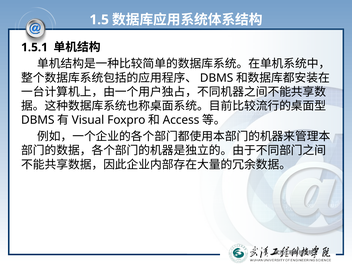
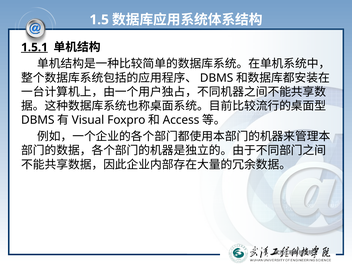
1.5.1 underline: none -> present (34, 47)
